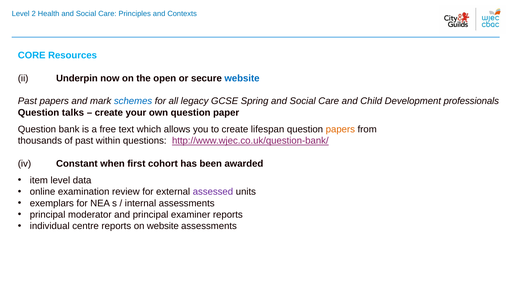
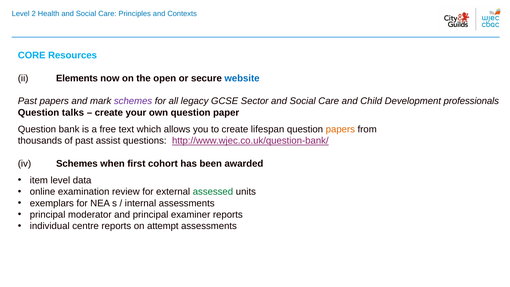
Underpin: Underpin -> Elements (77, 78)
schemes colour: blue -> purple (133, 101)
Spring: Spring -> Sector (255, 101)
within: within -> assist (108, 141)
iv Constant: Constant -> Schemes (77, 164)
assessed colour: purple -> green (213, 192)
on website: website -> attempt (163, 226)
